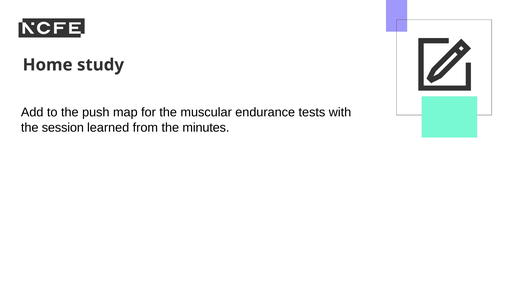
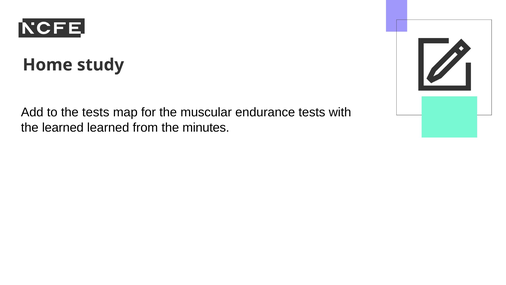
the push: push -> tests (96, 112)
the session: session -> learned (63, 127)
